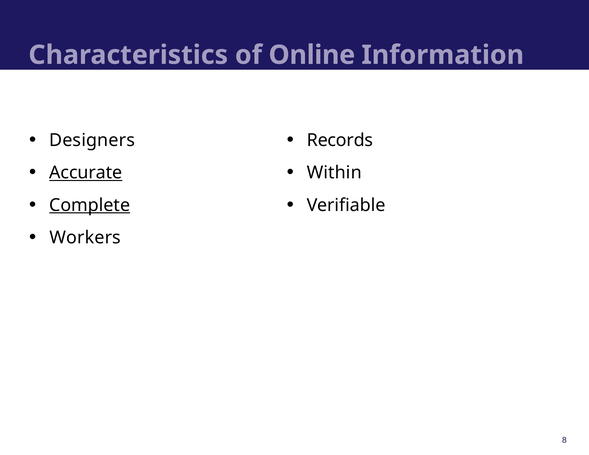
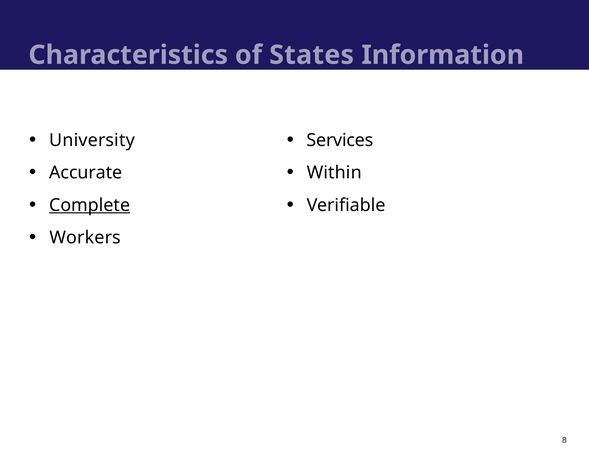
Online: Online -> States (312, 55)
Designers: Designers -> University (92, 140)
Records: Records -> Services (340, 140)
Accurate underline: present -> none (86, 173)
